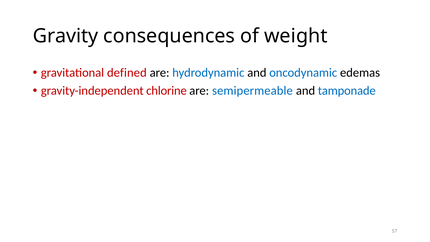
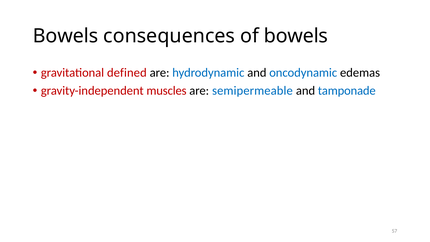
Gravity: Gravity -> Bowels (66, 36)
of weight: weight -> bowels (296, 36)
chlorine: chlorine -> muscles (166, 91)
